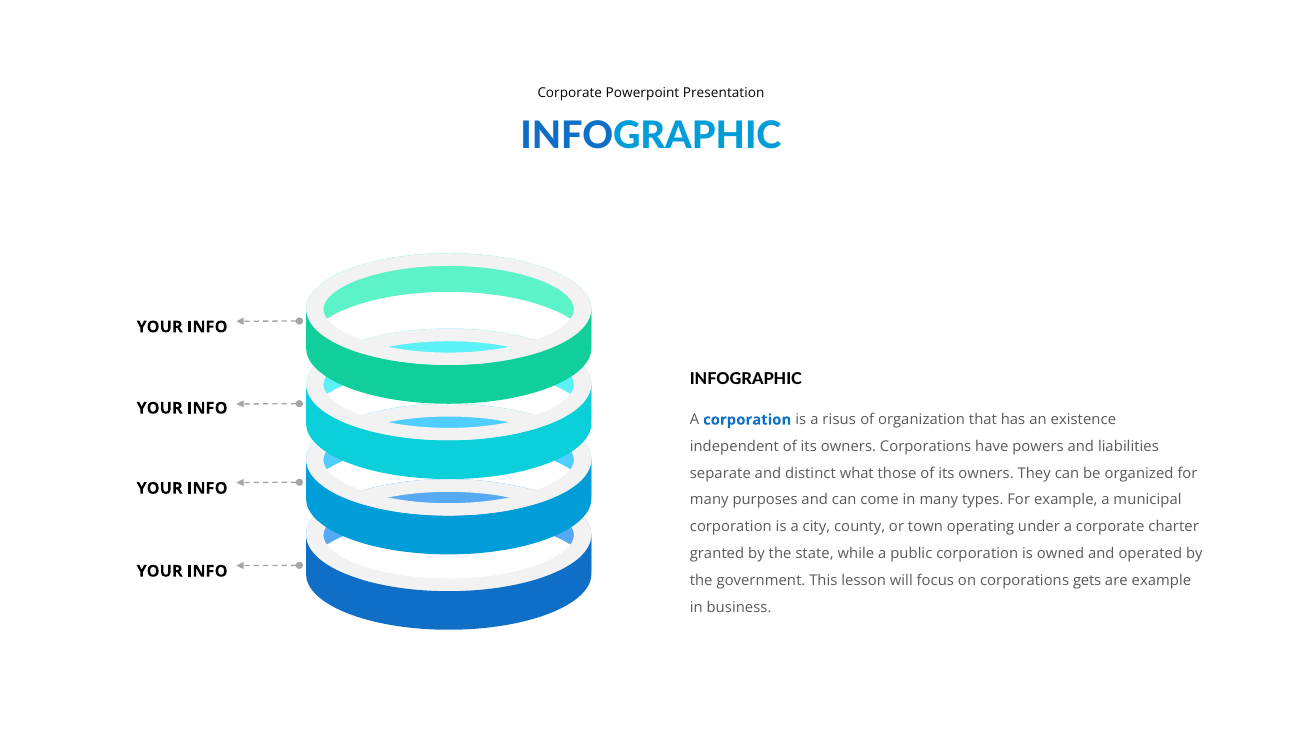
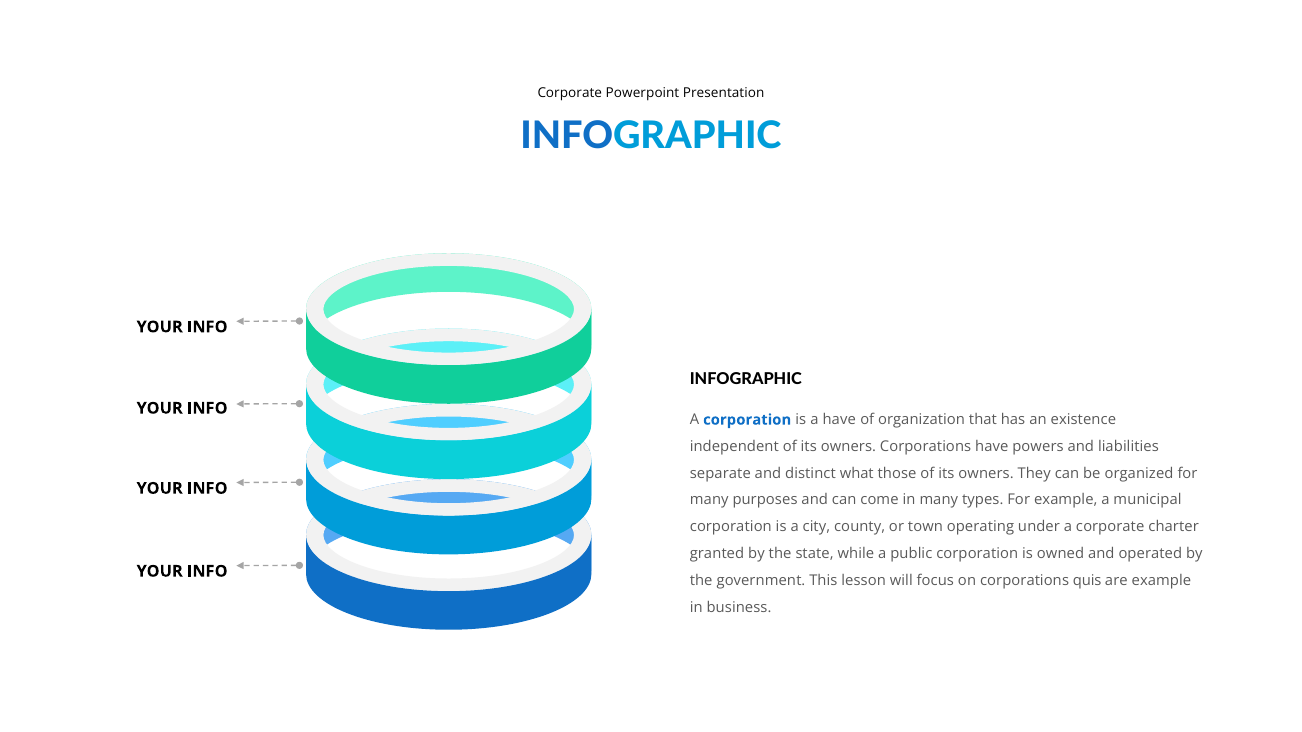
a risus: risus -> have (839, 420)
gets: gets -> quis (1087, 581)
